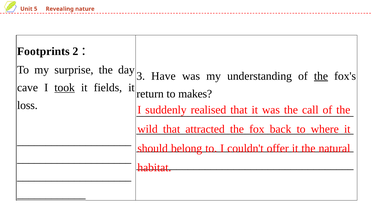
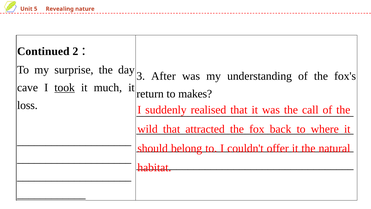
Footprints: Footprints -> Continued (43, 51)
Have: Have -> After (163, 76)
the underline: present -> none (321, 76)
fields: fields -> much (108, 87)
